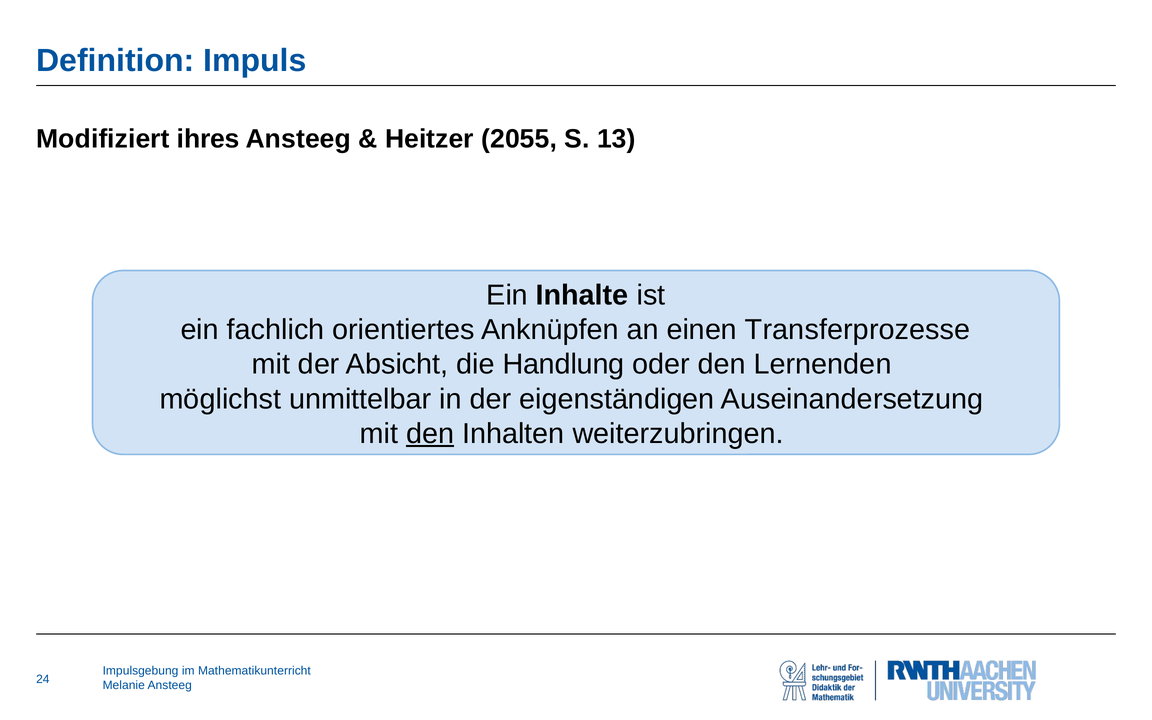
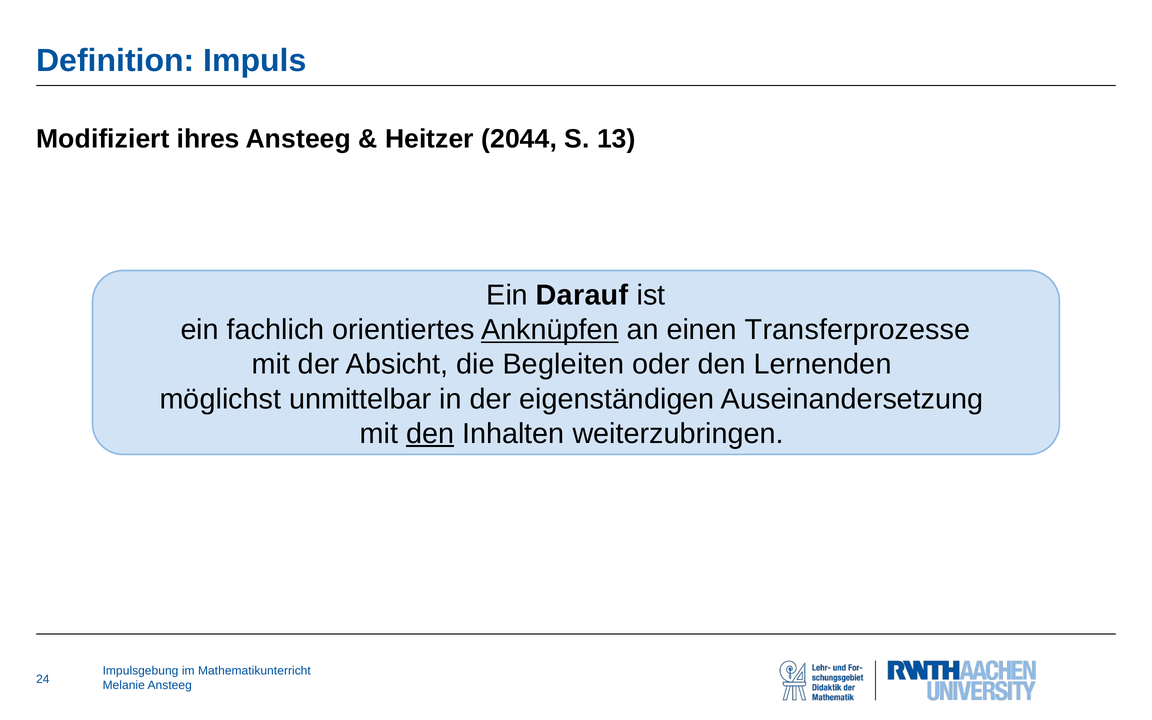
2055: 2055 -> 2044 (519, 139)
Inhalte: Inhalte -> Darauf (582, 295)
Anknüpfen underline: none -> present (550, 330)
Handlung: Handlung -> Begleiten (563, 364)
